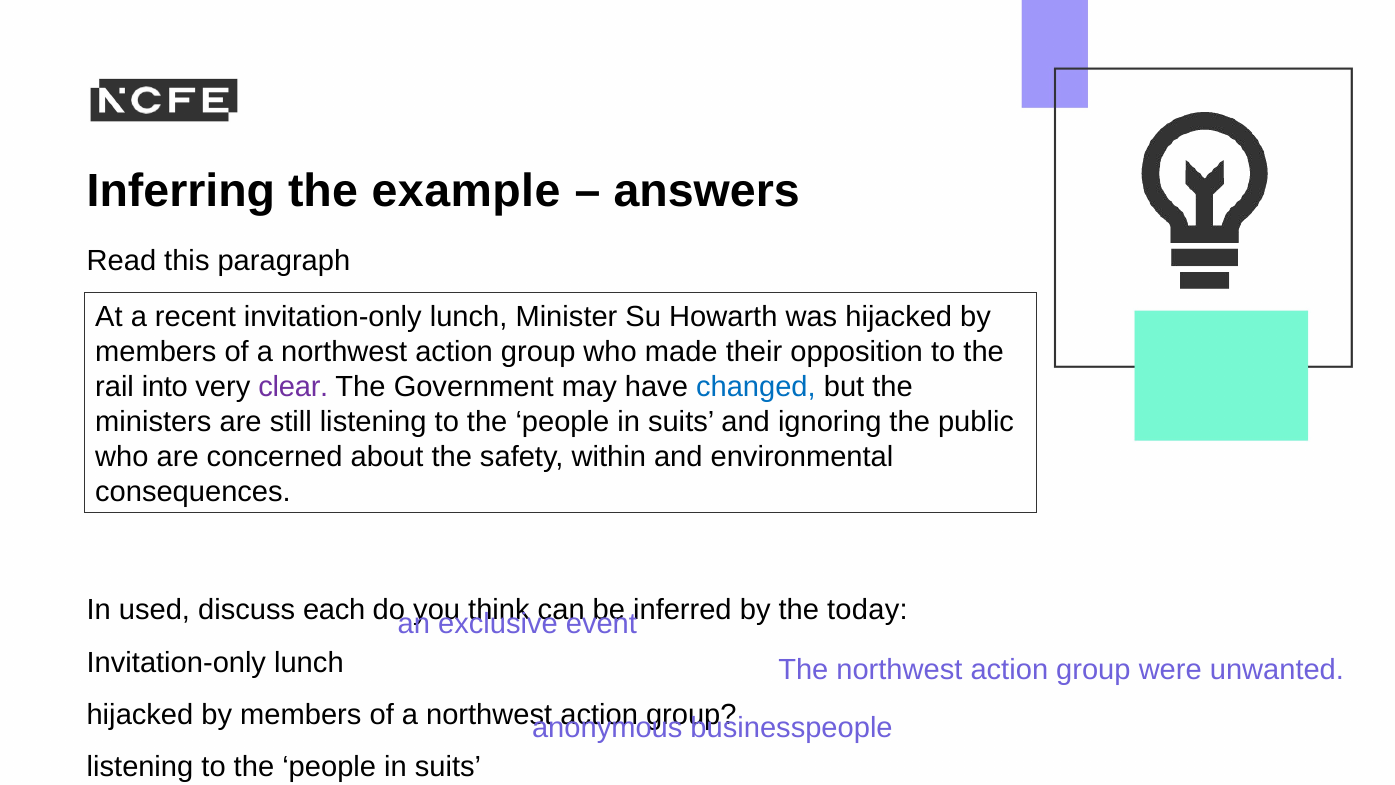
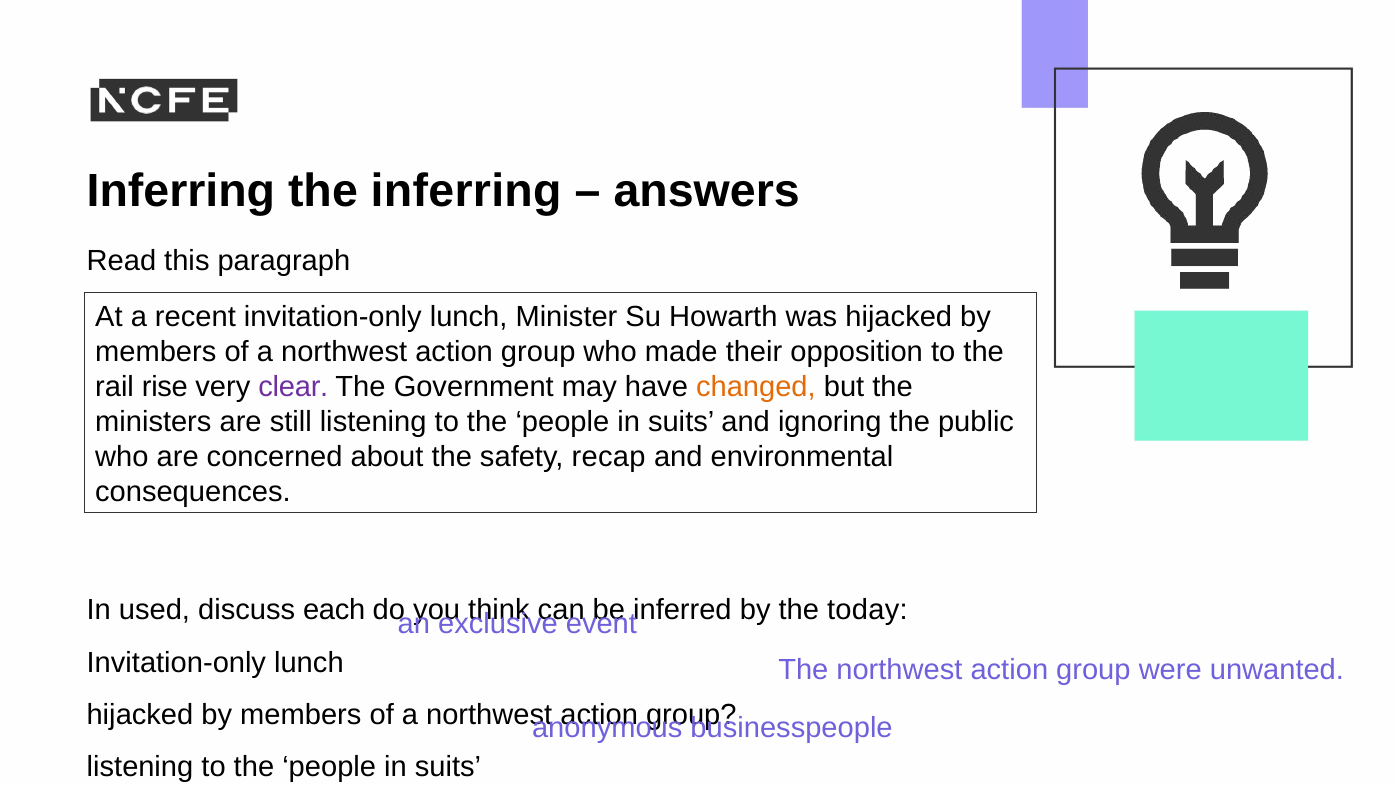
the example: example -> inferring (466, 191)
into: into -> rise (165, 387)
changed colour: blue -> orange (756, 387)
within: within -> recap (609, 457)
